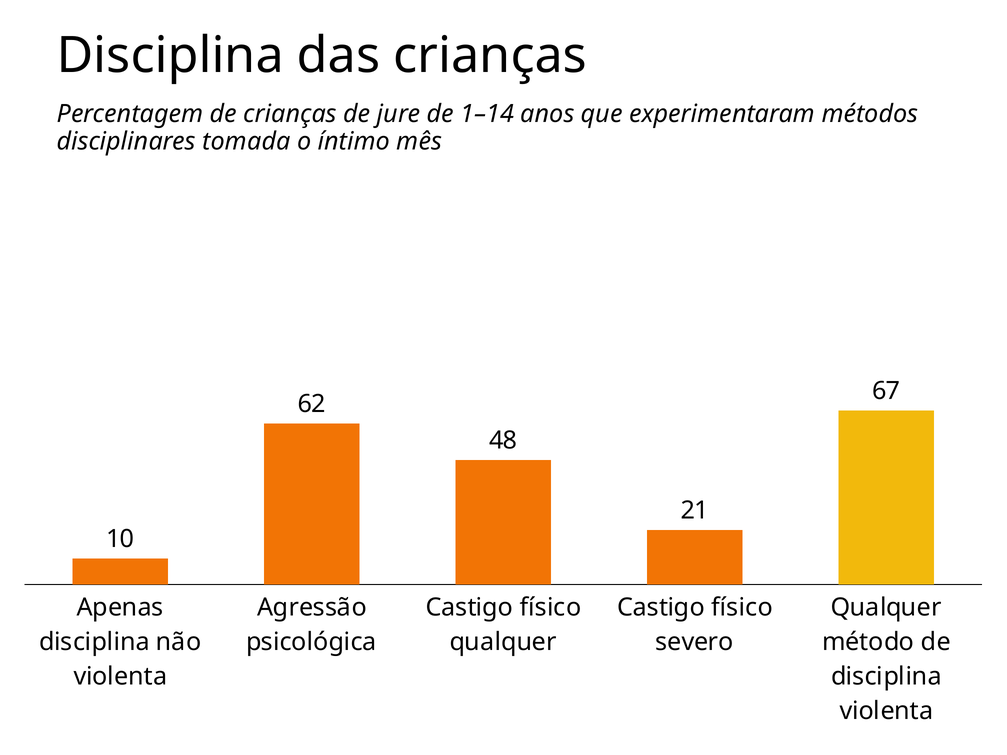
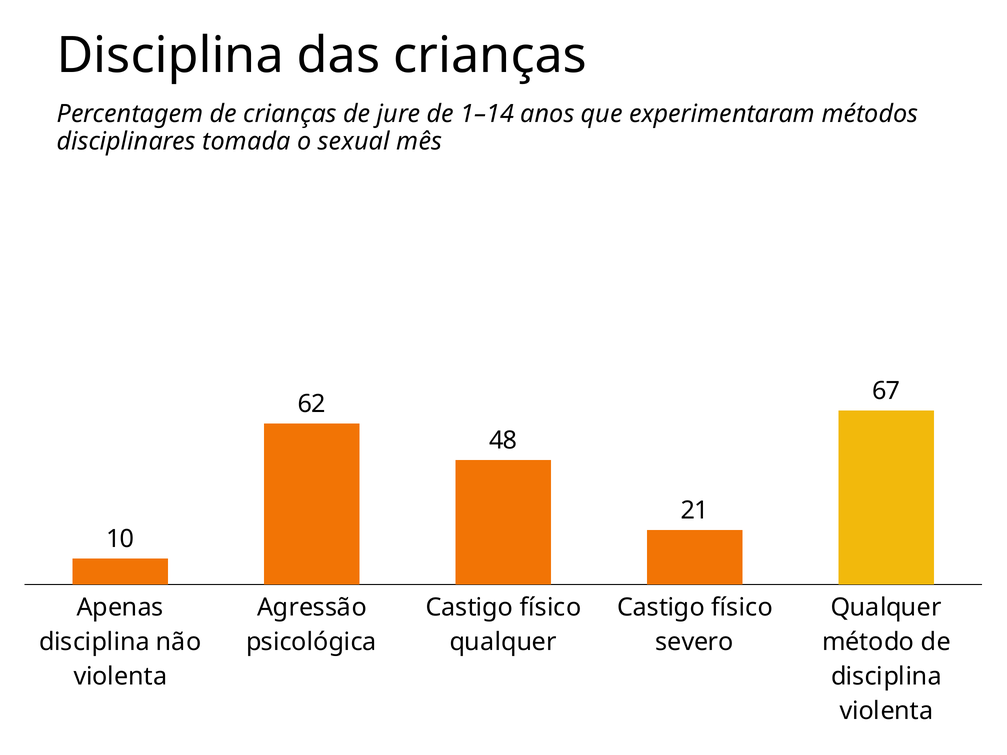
íntimo: íntimo -> sexual (354, 141)
